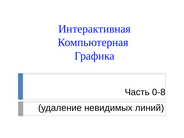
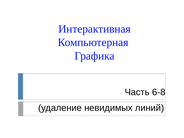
0-8: 0-8 -> 6-8 (159, 92)
